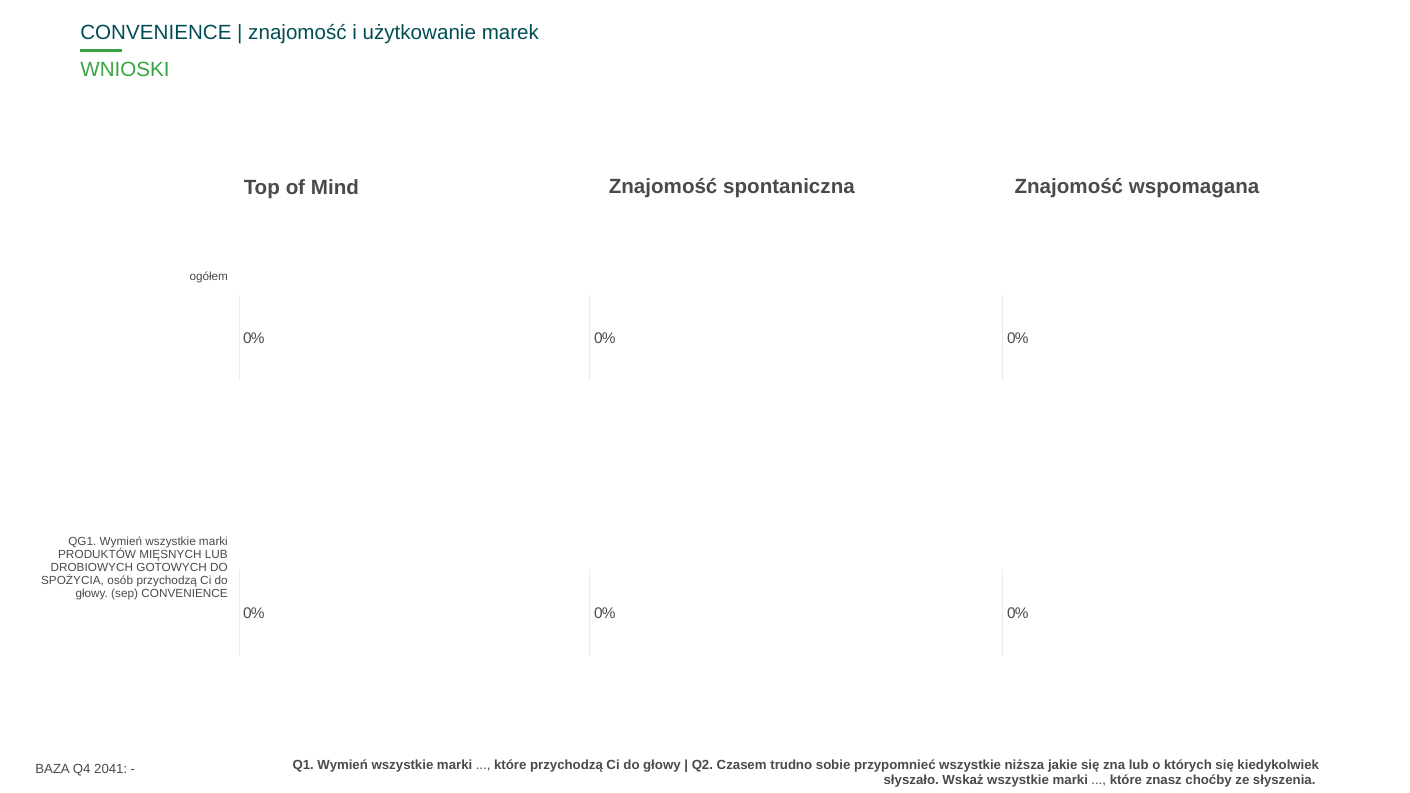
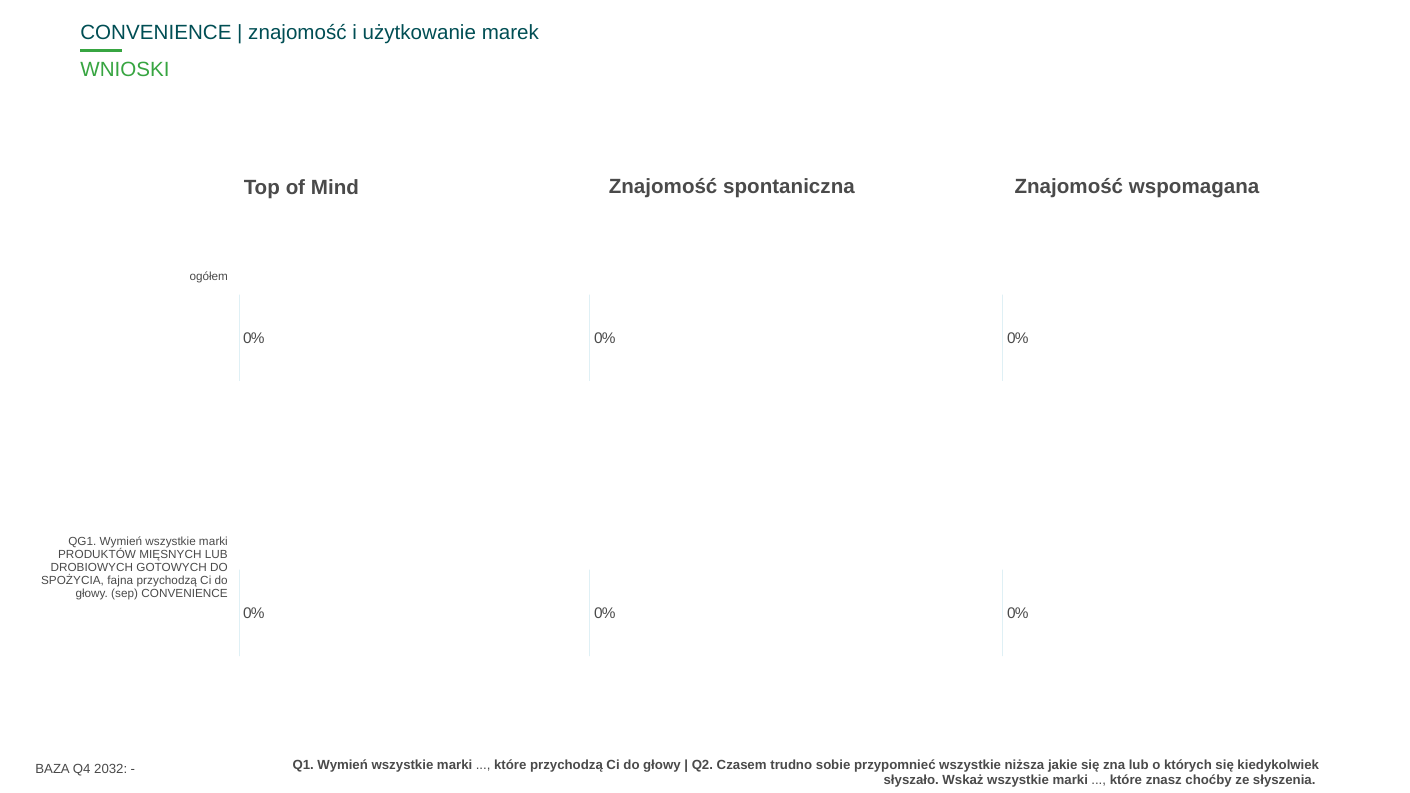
osób: osób -> fajna (120, 581)
2041: 2041 -> 2032 (111, 770)
